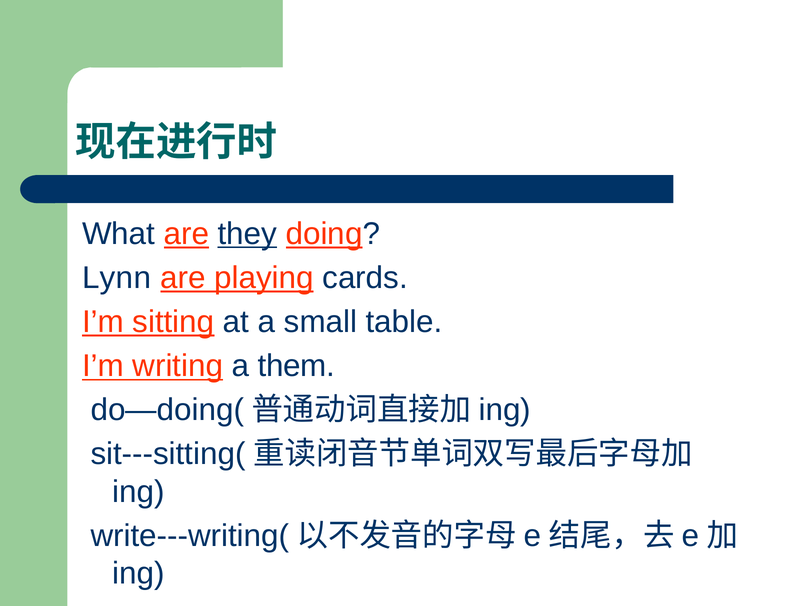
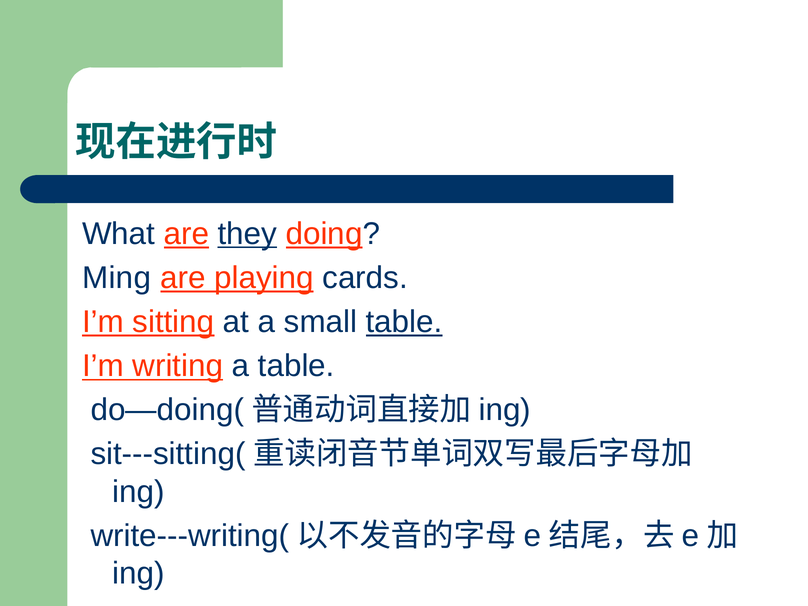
Lynn: Lynn -> Ming (117, 278)
table underline: none -> present (404, 322)
a them: them -> table (296, 366)
